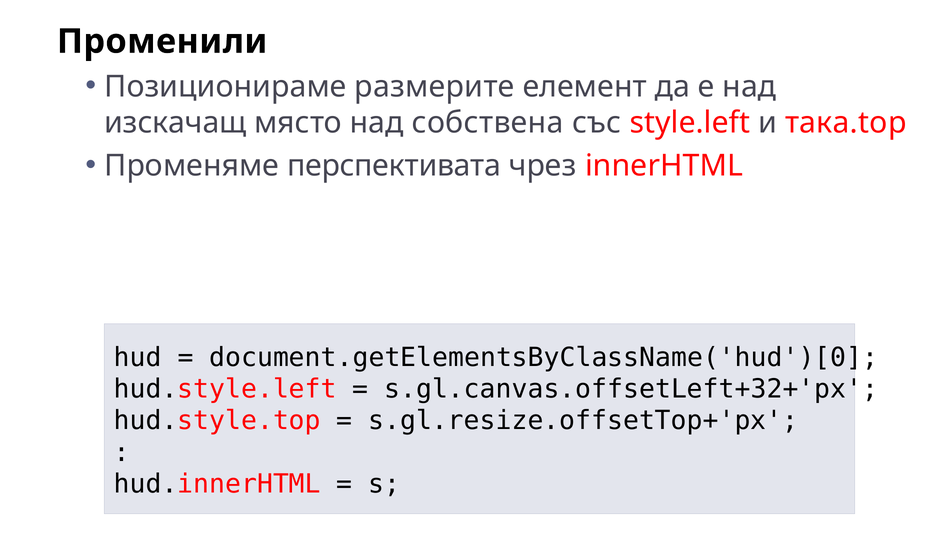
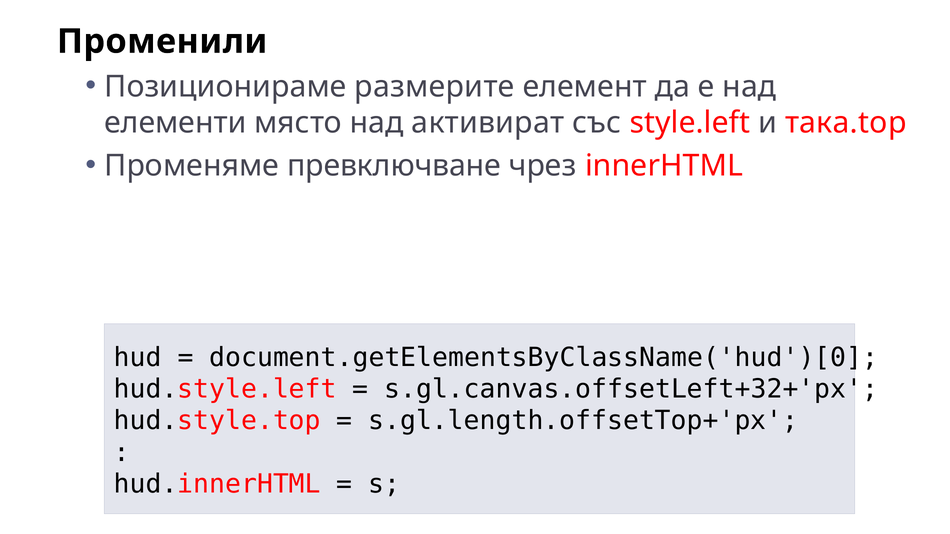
изскачащ: изскачащ -> елементи (175, 123)
собствена: собствена -> активират (488, 123)
перспективата: перспективата -> превключване (394, 166)
s.gl.resize.offsetTop+'px: s.gl.resize.offsetTop+'px -> s.gl.length.offsetTop+'px (583, 421)
